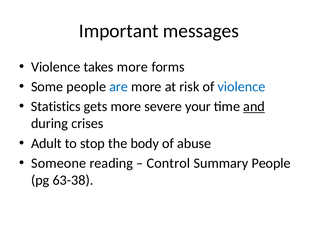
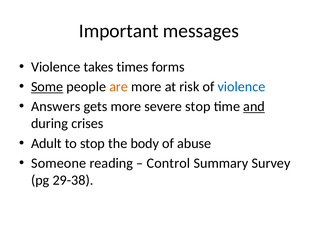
takes more: more -> times (133, 67)
Some underline: none -> present (47, 87)
are colour: blue -> orange (119, 87)
Statistics: Statistics -> Answers (56, 106)
severe your: your -> stop (198, 106)
Summary People: People -> Survey (271, 163)
63-38: 63-38 -> 29-38 (73, 180)
